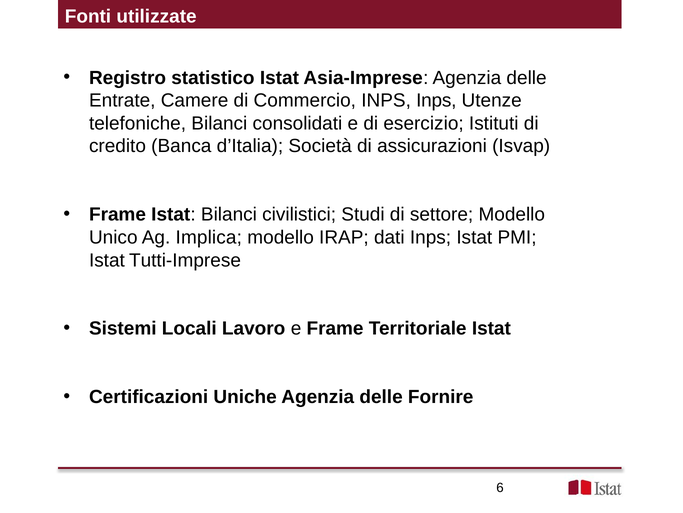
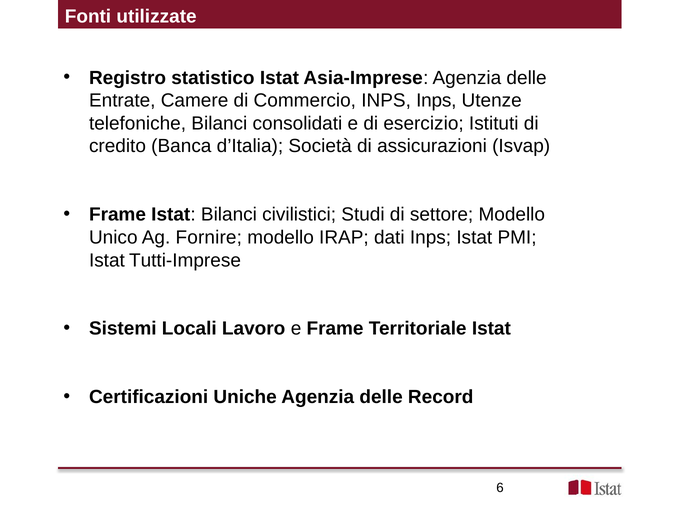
Implica: Implica -> Fornire (209, 237)
Fornire: Fornire -> Record (441, 397)
